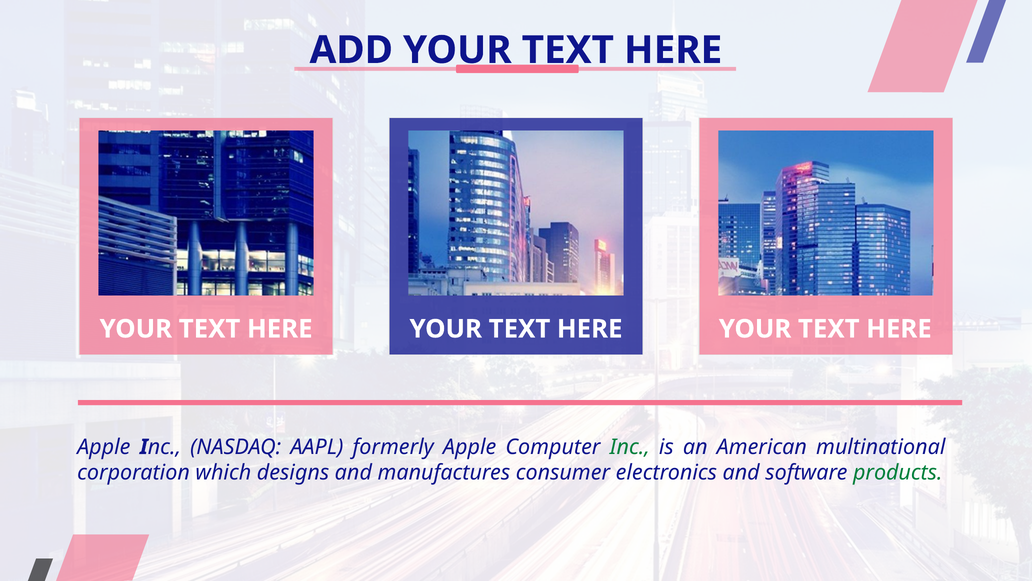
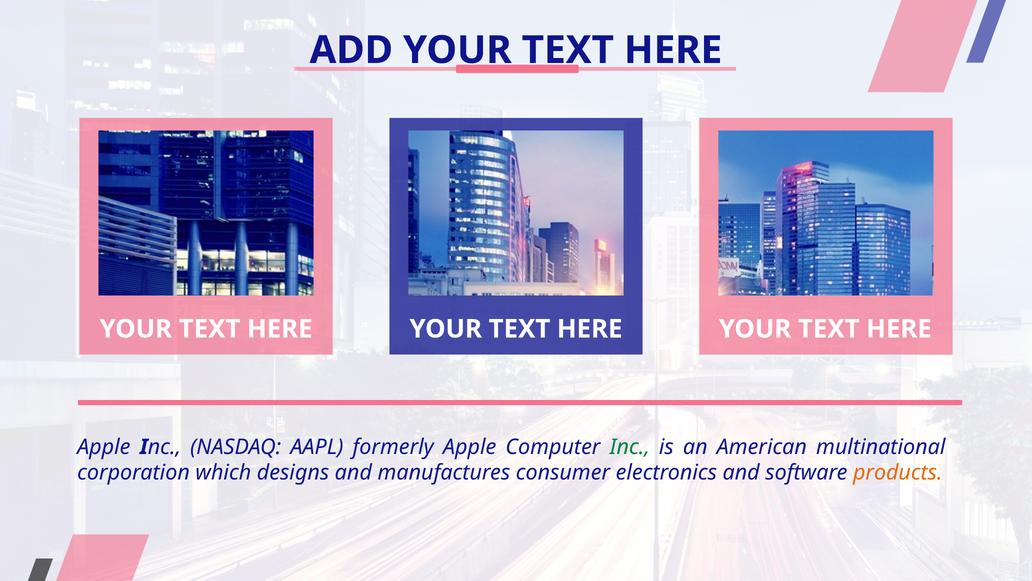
products colour: green -> orange (898, 472)
